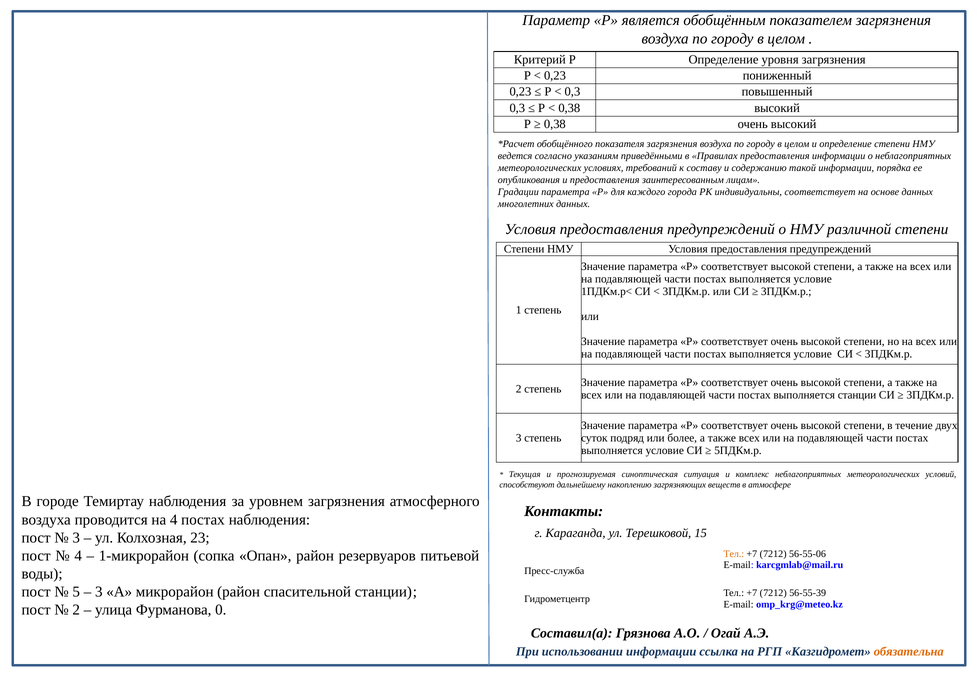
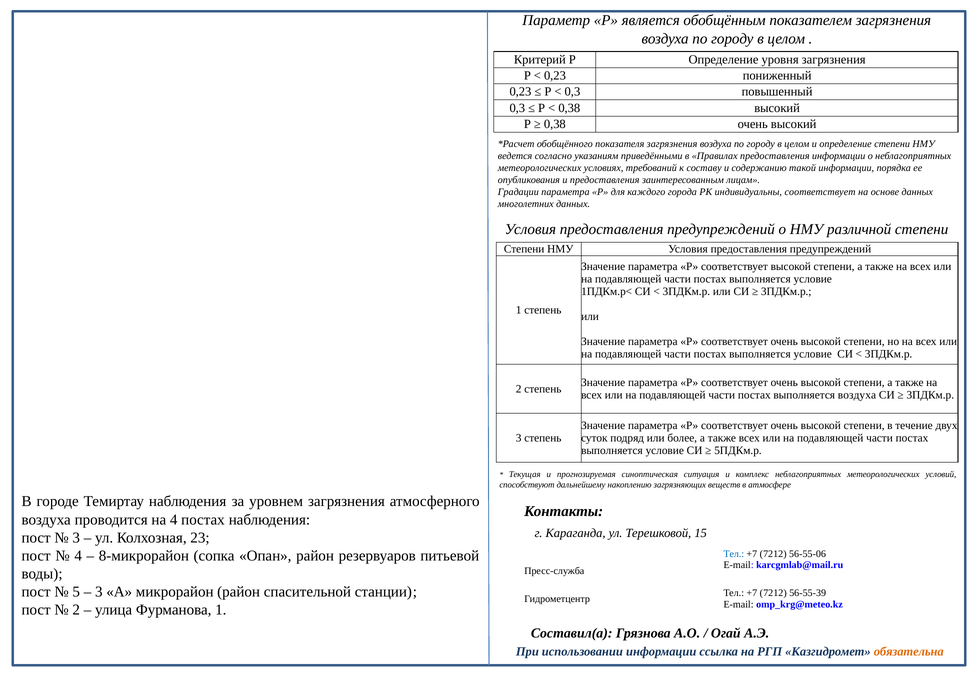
выполняется станции: станции -> воздуха (857, 395)
1-микрорайон: 1-микрорайон -> 8-микрорайон (144, 556)
Тел colour: orange -> blue (734, 554)
Фурманова 0: 0 -> 1 (221, 610)
